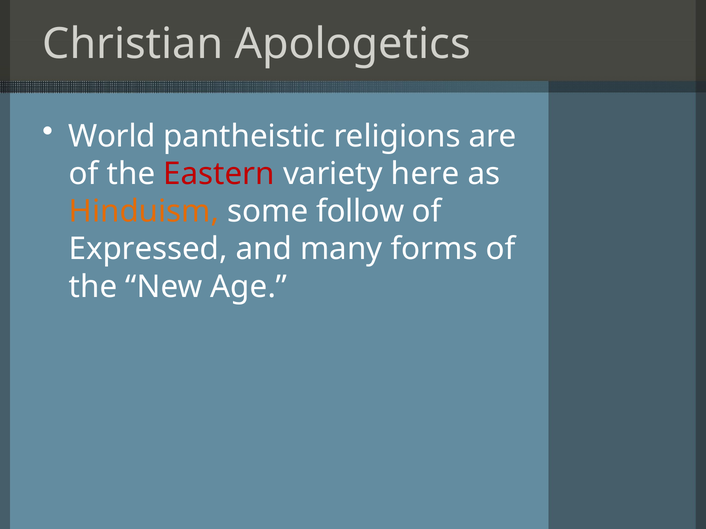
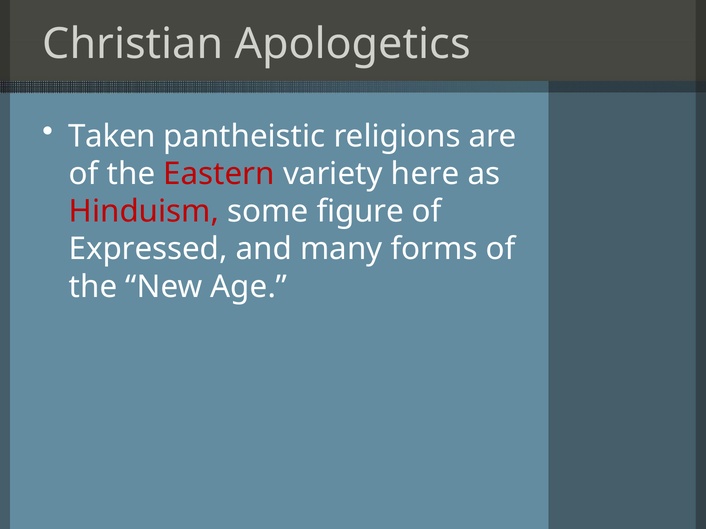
World: World -> Taken (112, 136)
Hinduism colour: orange -> red (144, 212)
follow: follow -> figure (360, 212)
